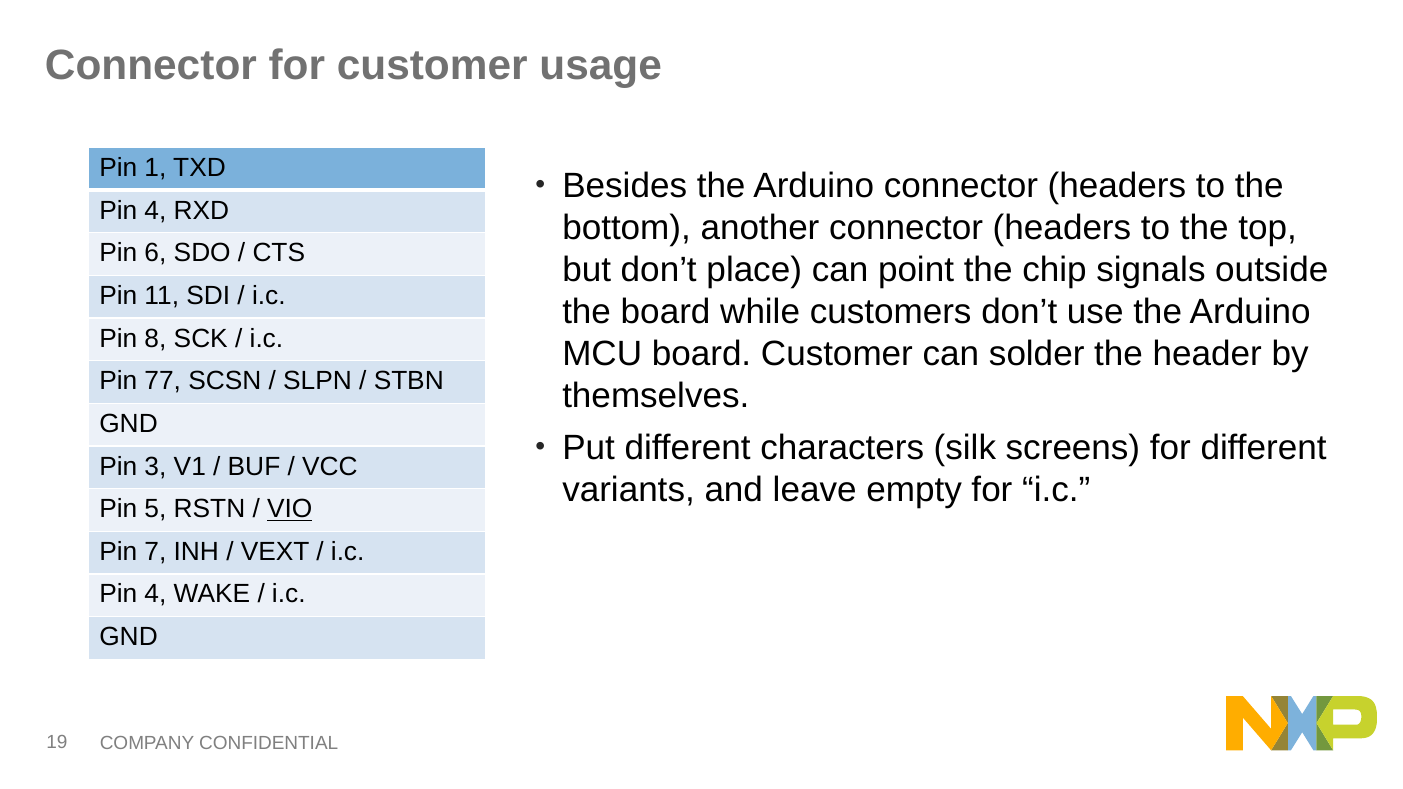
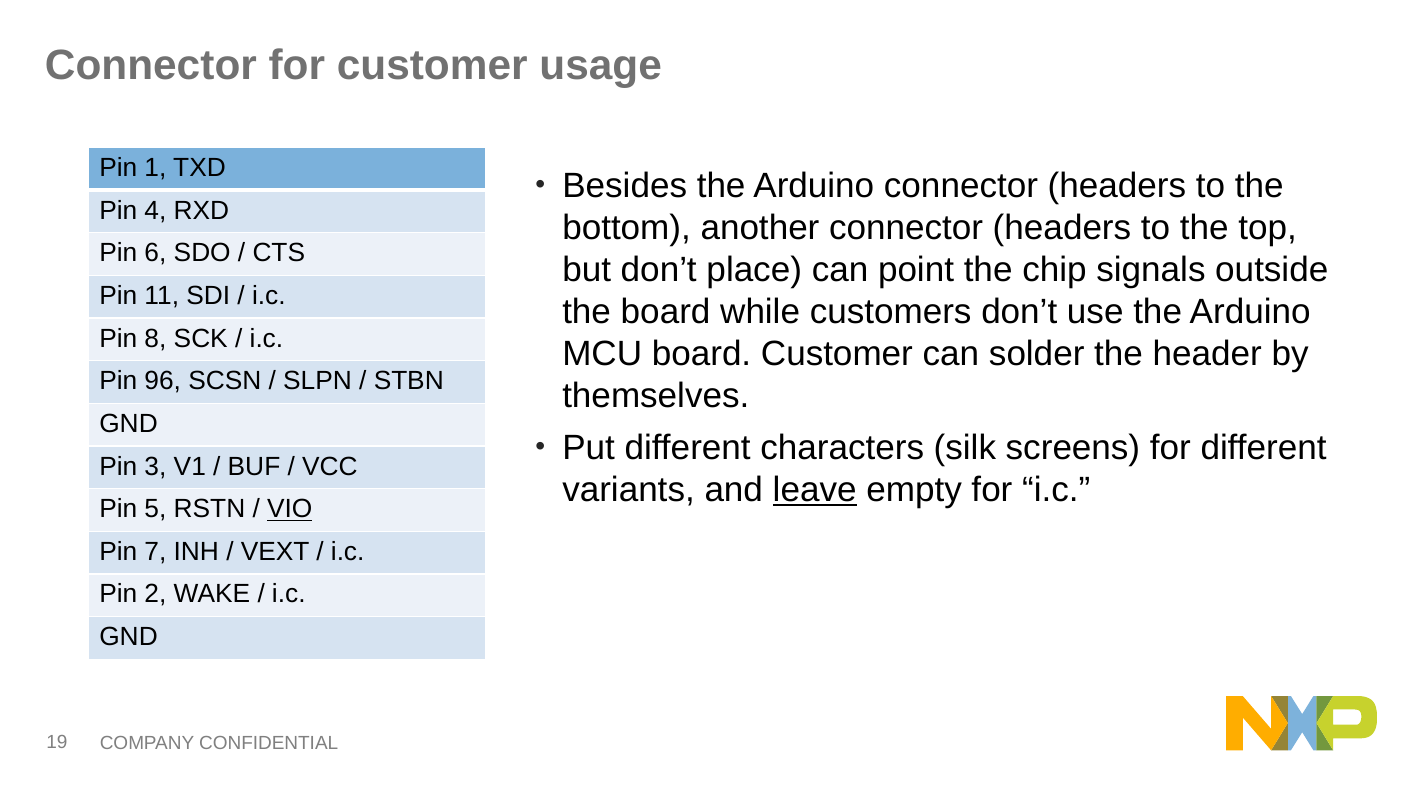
77: 77 -> 96 (163, 381)
leave underline: none -> present (815, 490)
4: 4 -> 2 (155, 594)
